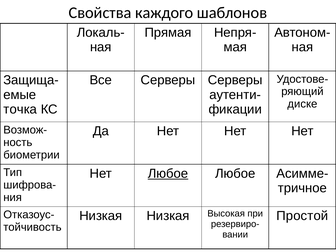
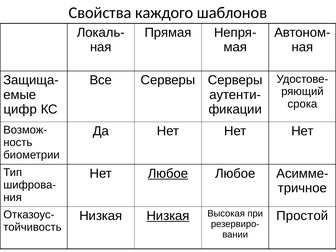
диске: диске -> срока (302, 104)
точка: точка -> цифр (20, 109)
Низкая underline: none -> present (168, 216)
